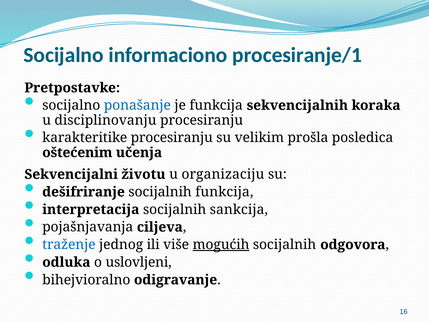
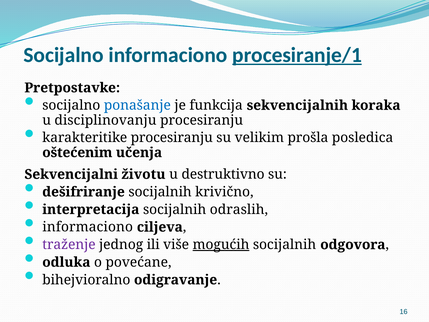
procesiranje/1 underline: none -> present (297, 55)
organizaciju: organizaciju -> destruktivno (223, 174)
socijalnih funkcija: funkcija -> krivično (224, 192)
sankcija: sankcija -> odraslih (239, 209)
pojašnjavanja: pojašnjavanja -> informaciono (88, 227)
traženje colour: blue -> purple (69, 244)
uslovljeni: uslovljeni -> povećane (139, 262)
